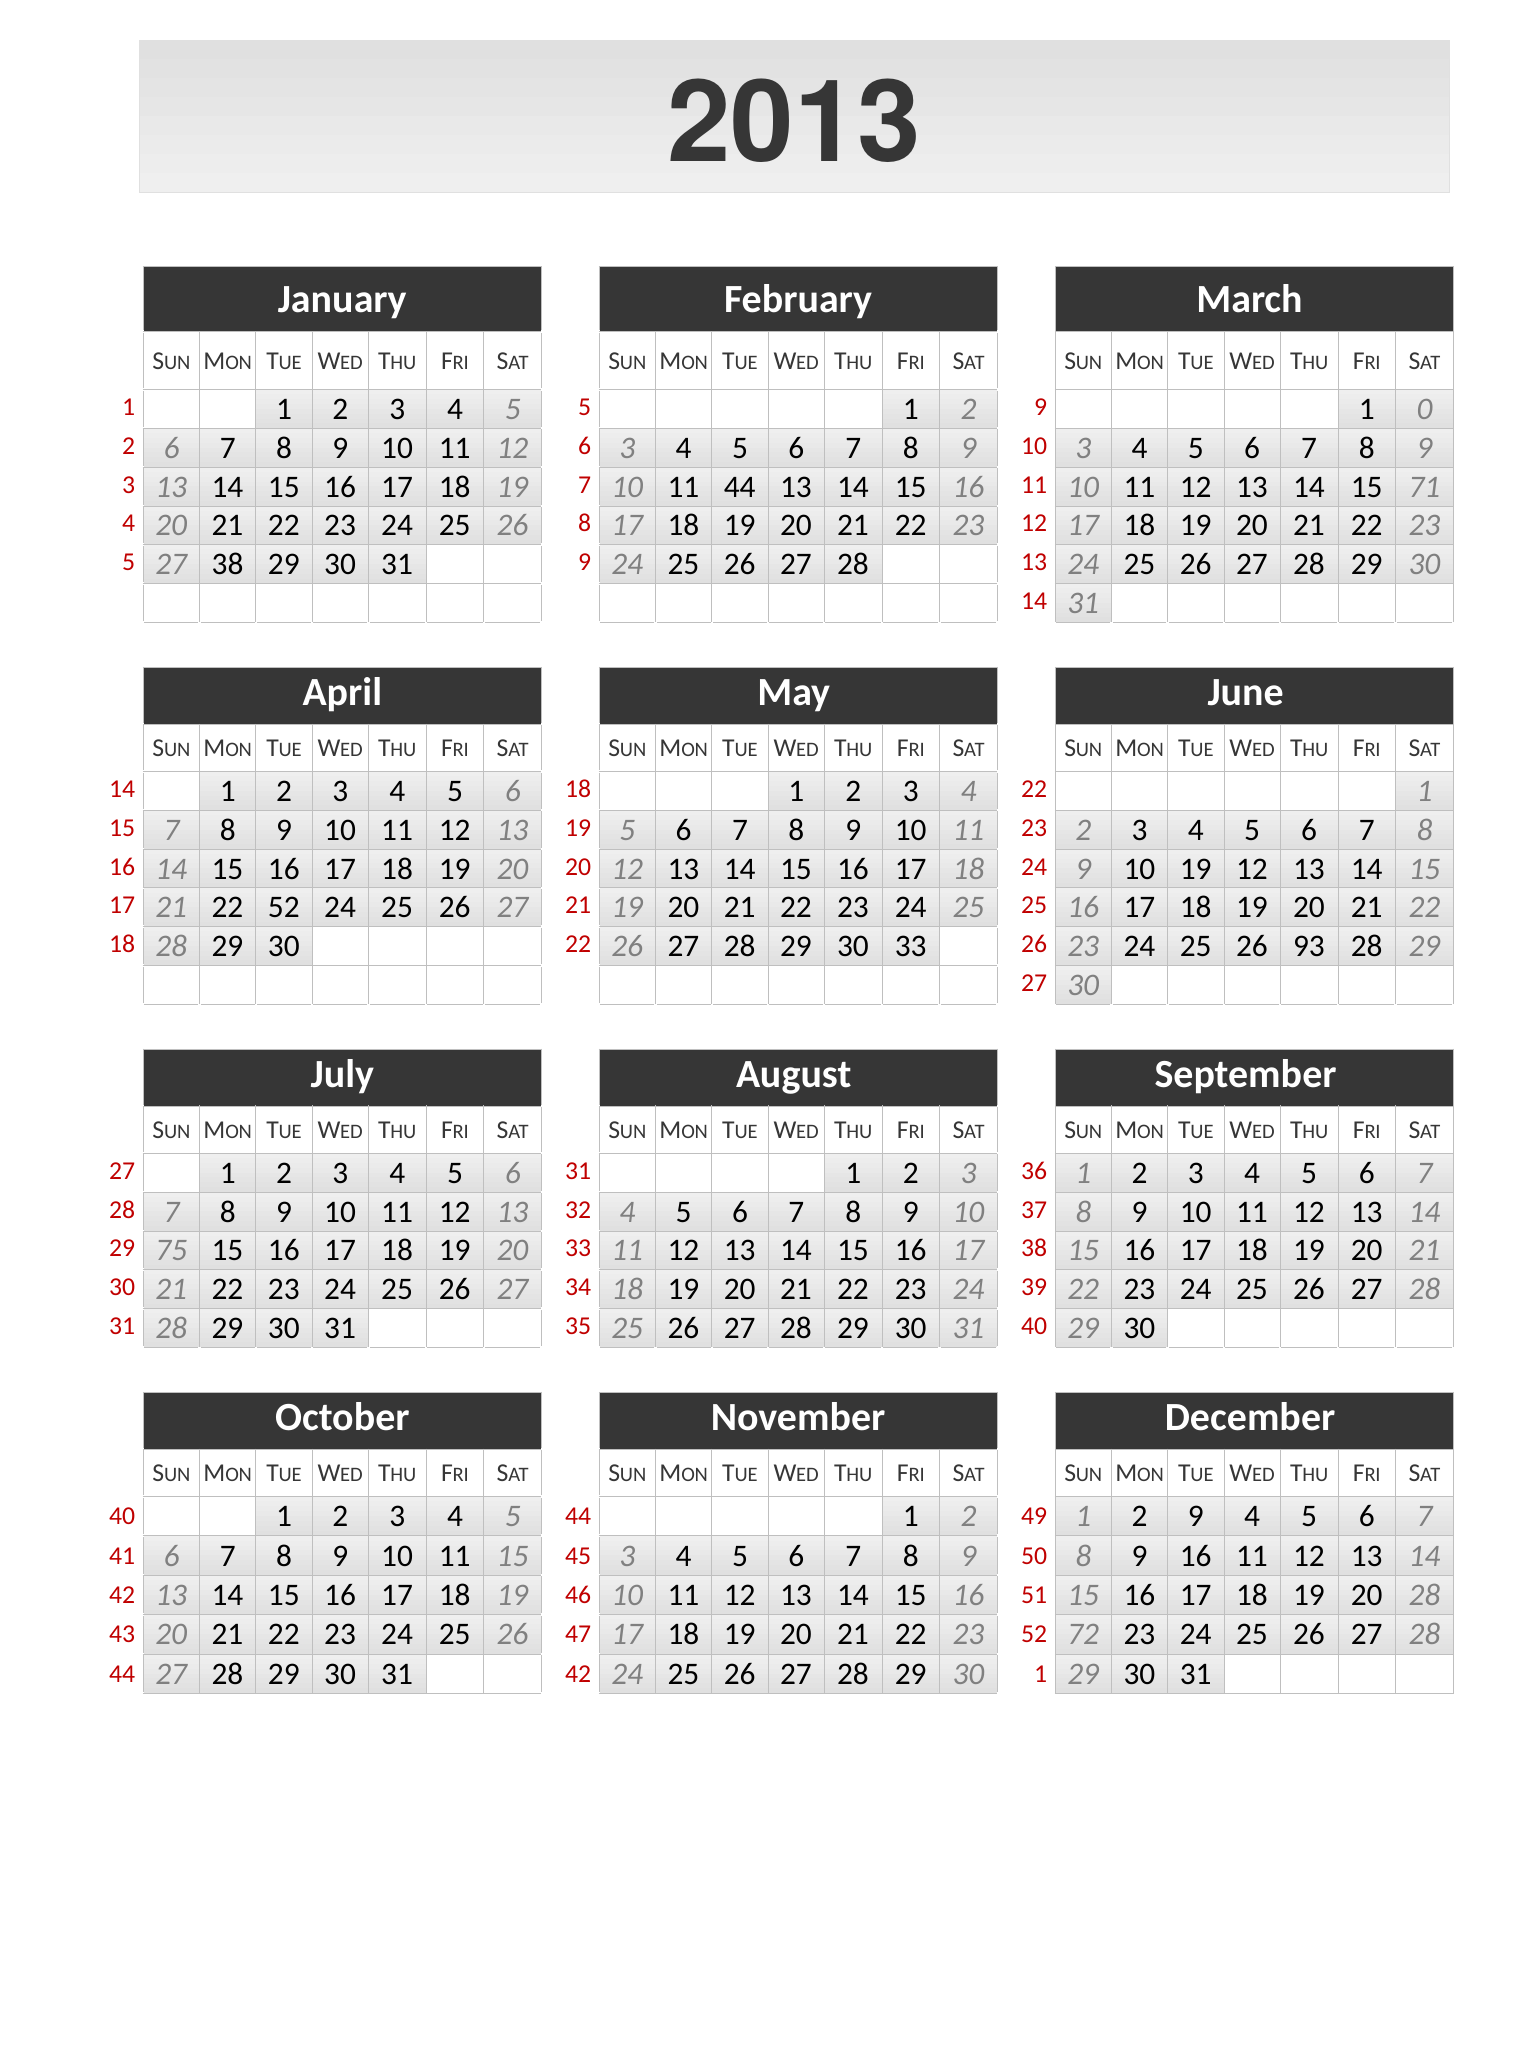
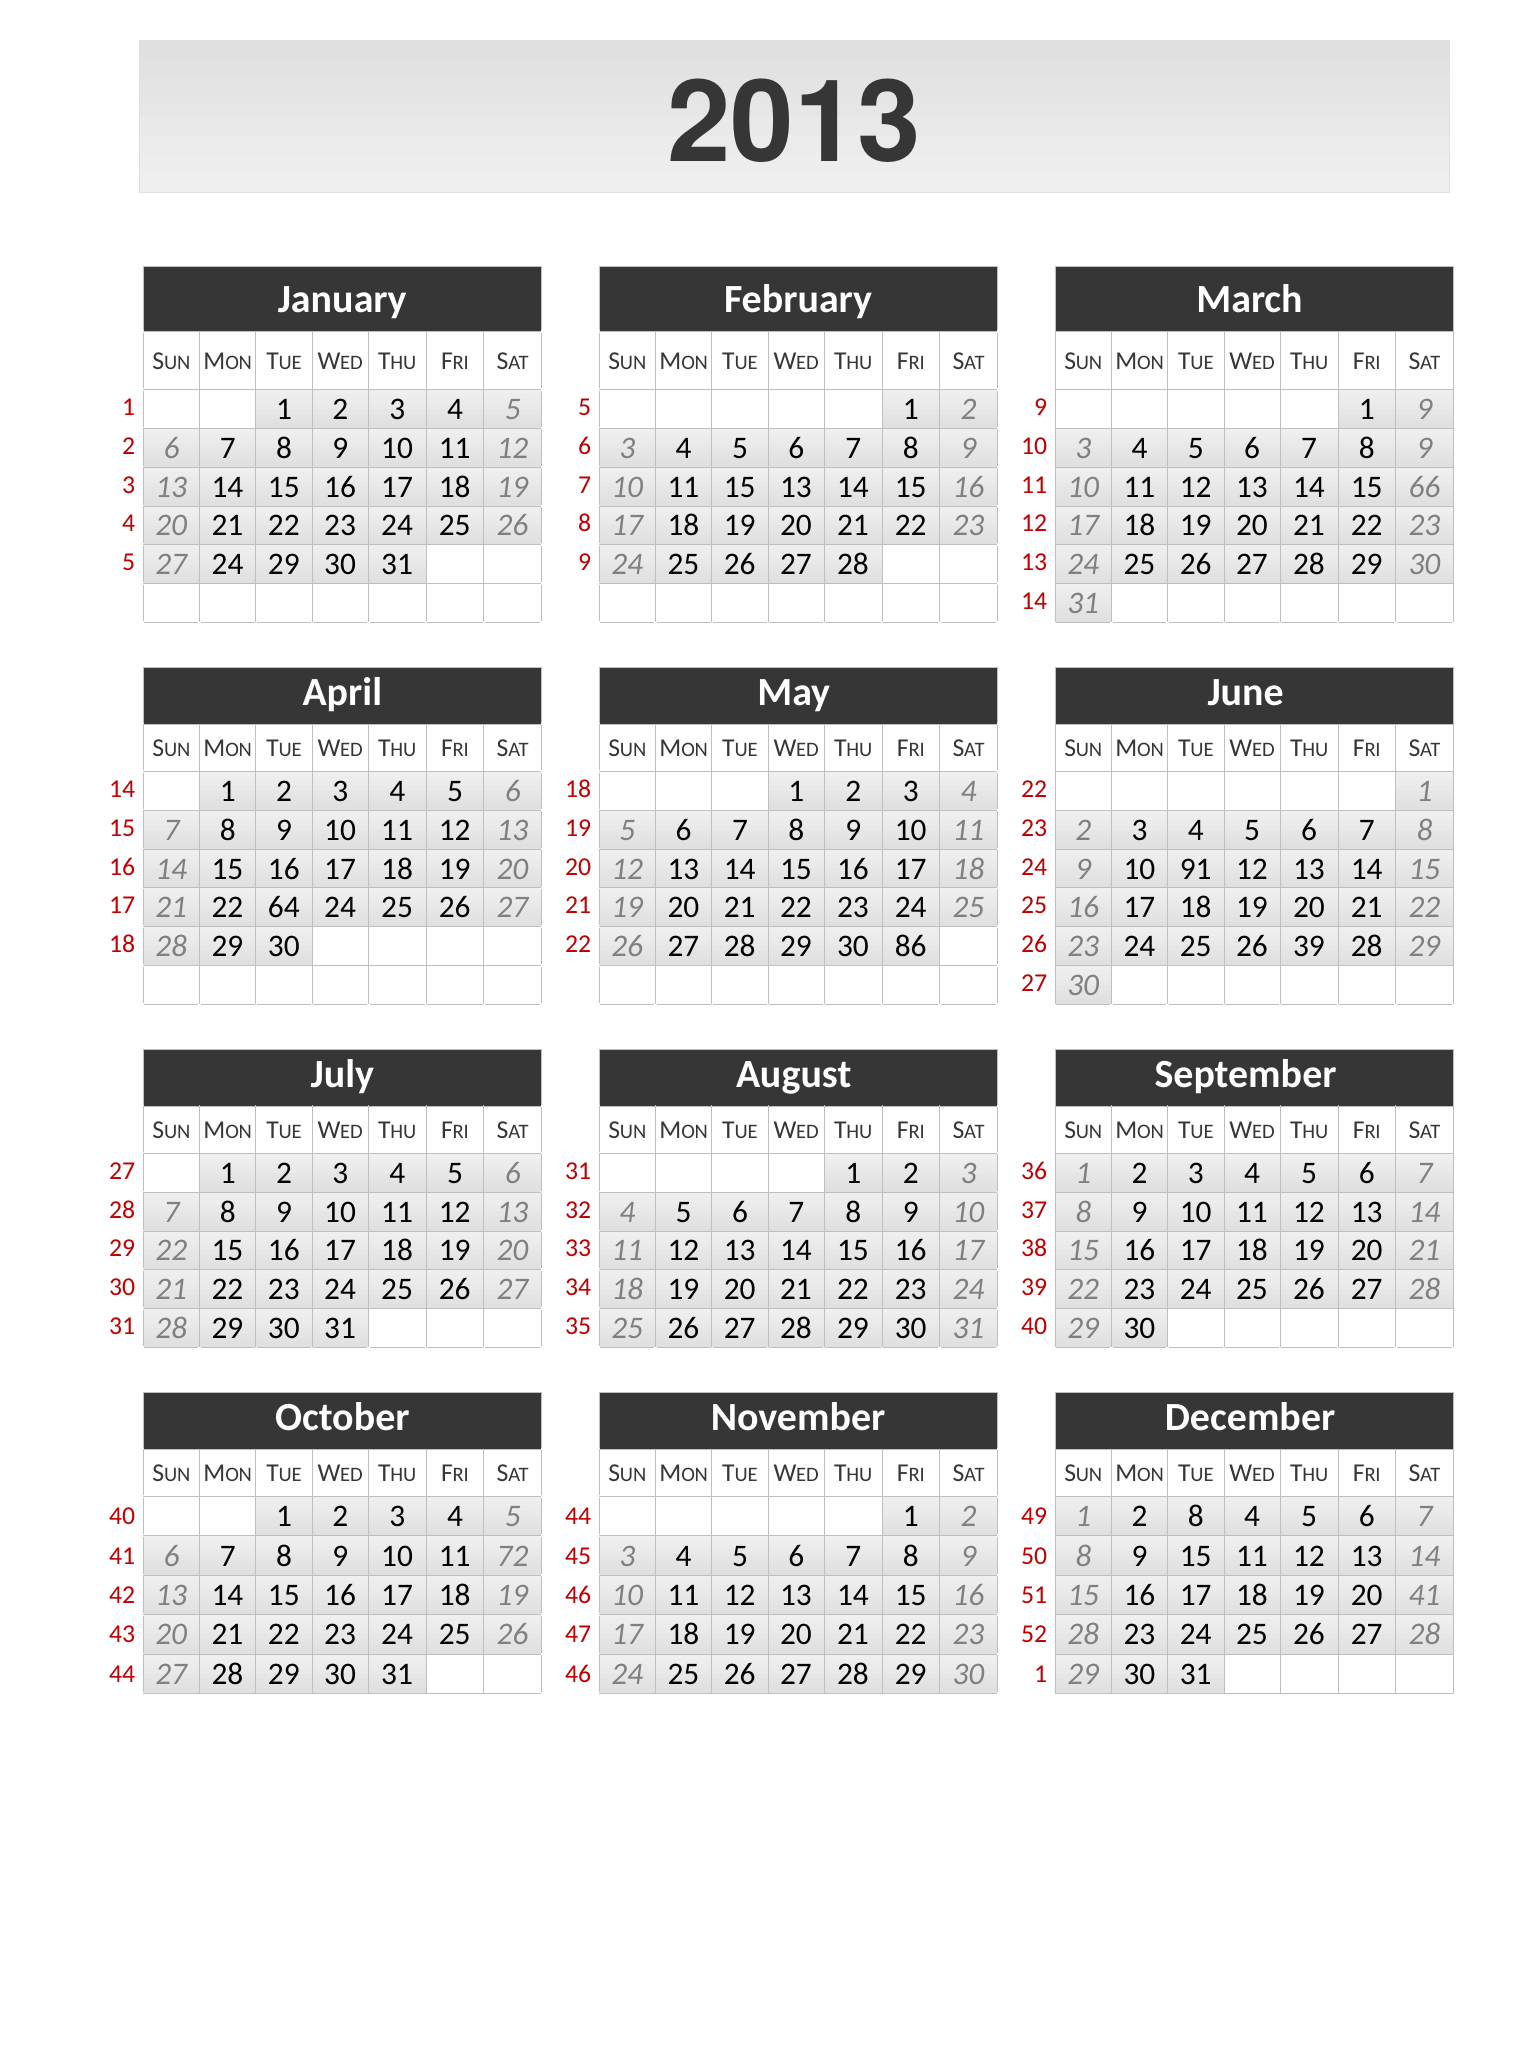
1 0: 0 -> 9 (1425, 409)
11 44: 44 -> 15 (740, 487)
71: 71 -> 66 (1424, 487)
27 38: 38 -> 24 (228, 565)
10 19: 19 -> 91 (1196, 869)
22 52: 52 -> 64 (284, 908)
30 33: 33 -> 86 (911, 946)
26 93: 93 -> 39 (1309, 946)
29 75: 75 -> 22 (171, 1251)
49 1 2 9: 9 -> 8 (1196, 1517)
11 15: 15 -> 72 (513, 1556)
9 16: 16 -> 15 (1196, 1556)
20 28: 28 -> 41 (1424, 1595)
52 72: 72 -> 28 (1083, 1635)
31 42: 42 -> 46 (578, 1674)
